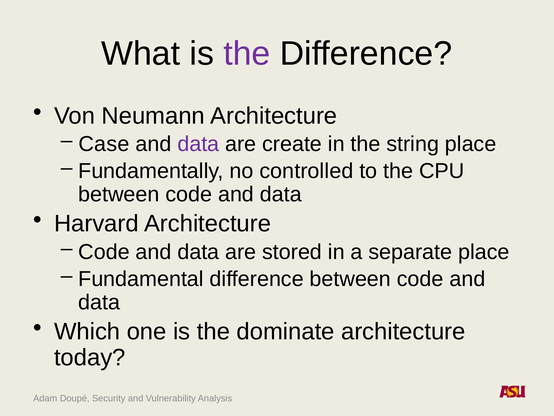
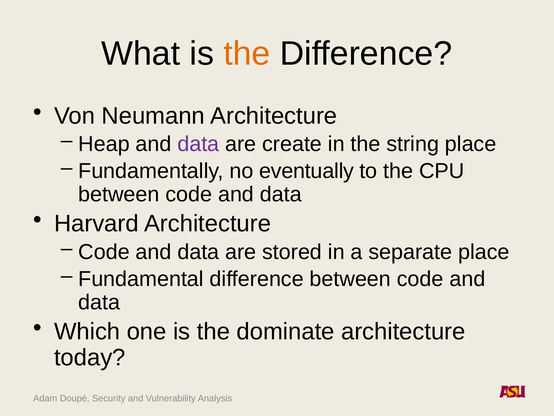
the colour: purple -> orange (247, 54)
Case: Case -> Heap (104, 144)
controlled: controlled -> eventually (307, 171)
